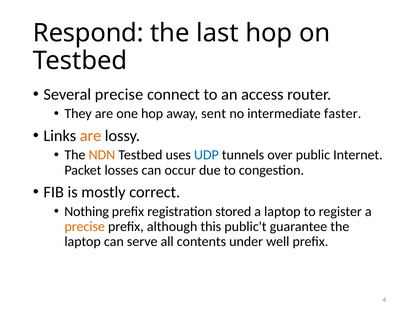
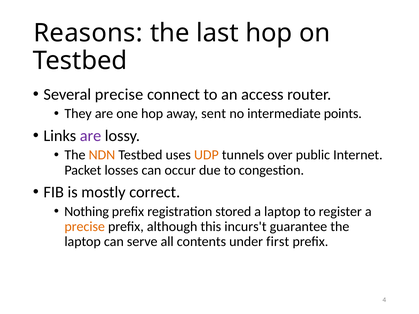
Respond: Respond -> Reasons (88, 33)
faster: faster -> points (343, 114)
are colour: orange -> purple (91, 136)
UDP colour: blue -> orange (206, 155)
public't: public't -> incurs't (245, 227)
well: well -> first (278, 242)
